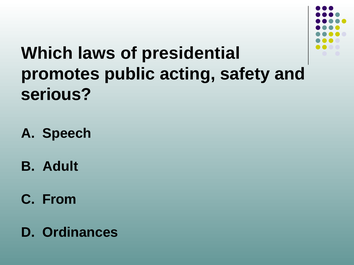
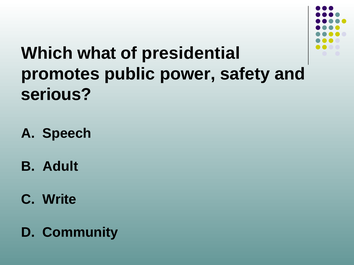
laws: laws -> what (97, 53)
acting: acting -> power (188, 74)
From: From -> Write (59, 200)
Ordinances: Ordinances -> Community (80, 233)
